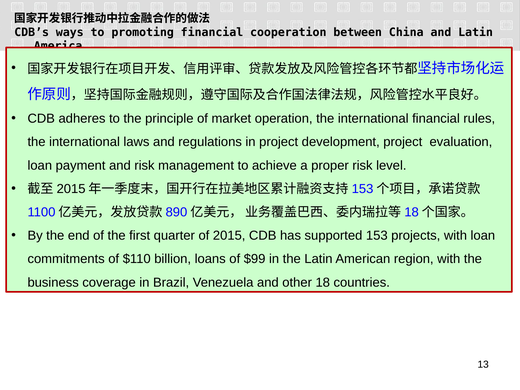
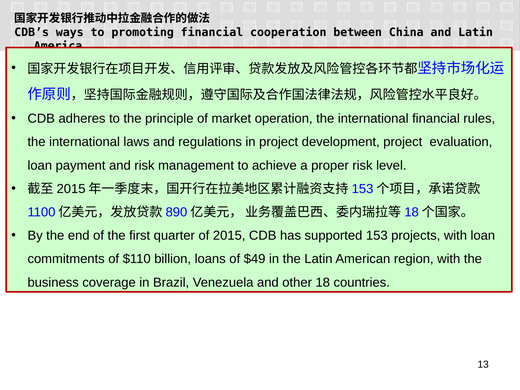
$99: $99 -> $49 (255, 259)
